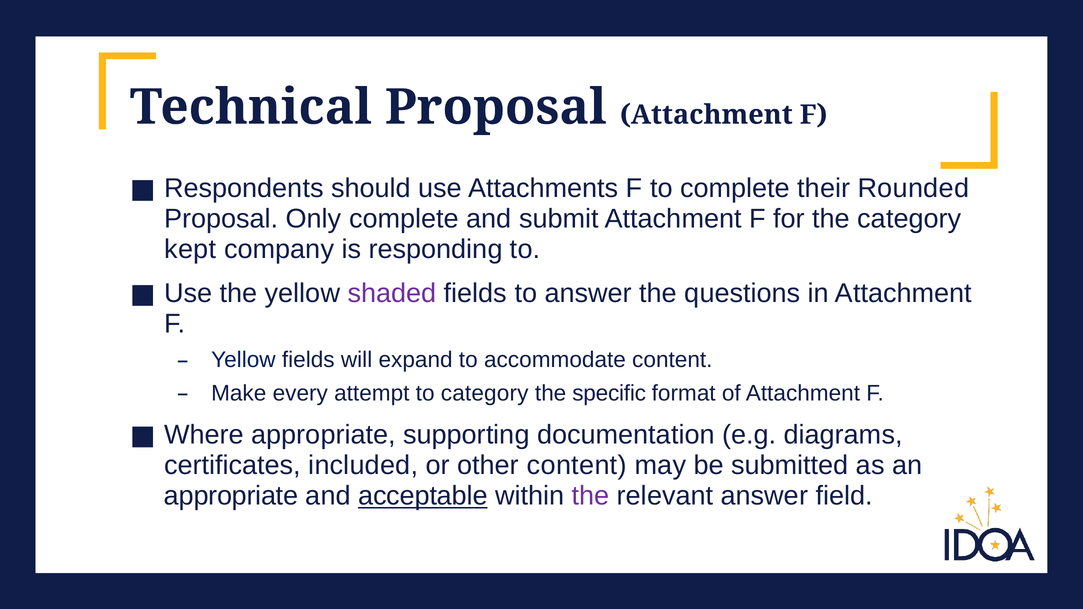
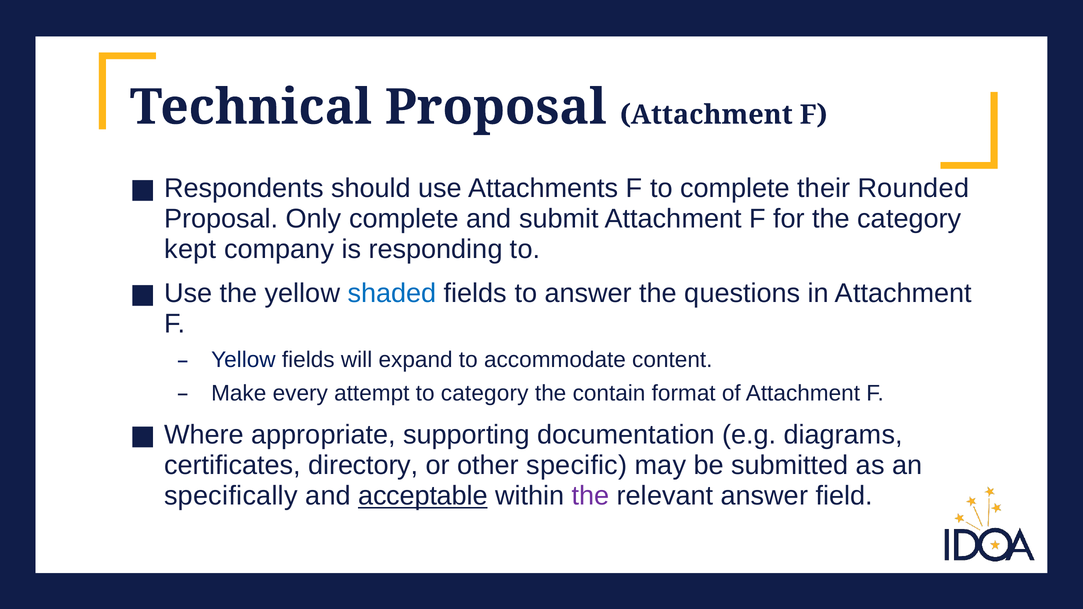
shaded colour: purple -> blue (392, 293)
specific: specific -> contain (609, 393)
included: included -> directory (363, 465)
other content: content -> specific (577, 465)
appropriate: appropriate -> specifically (231, 496)
